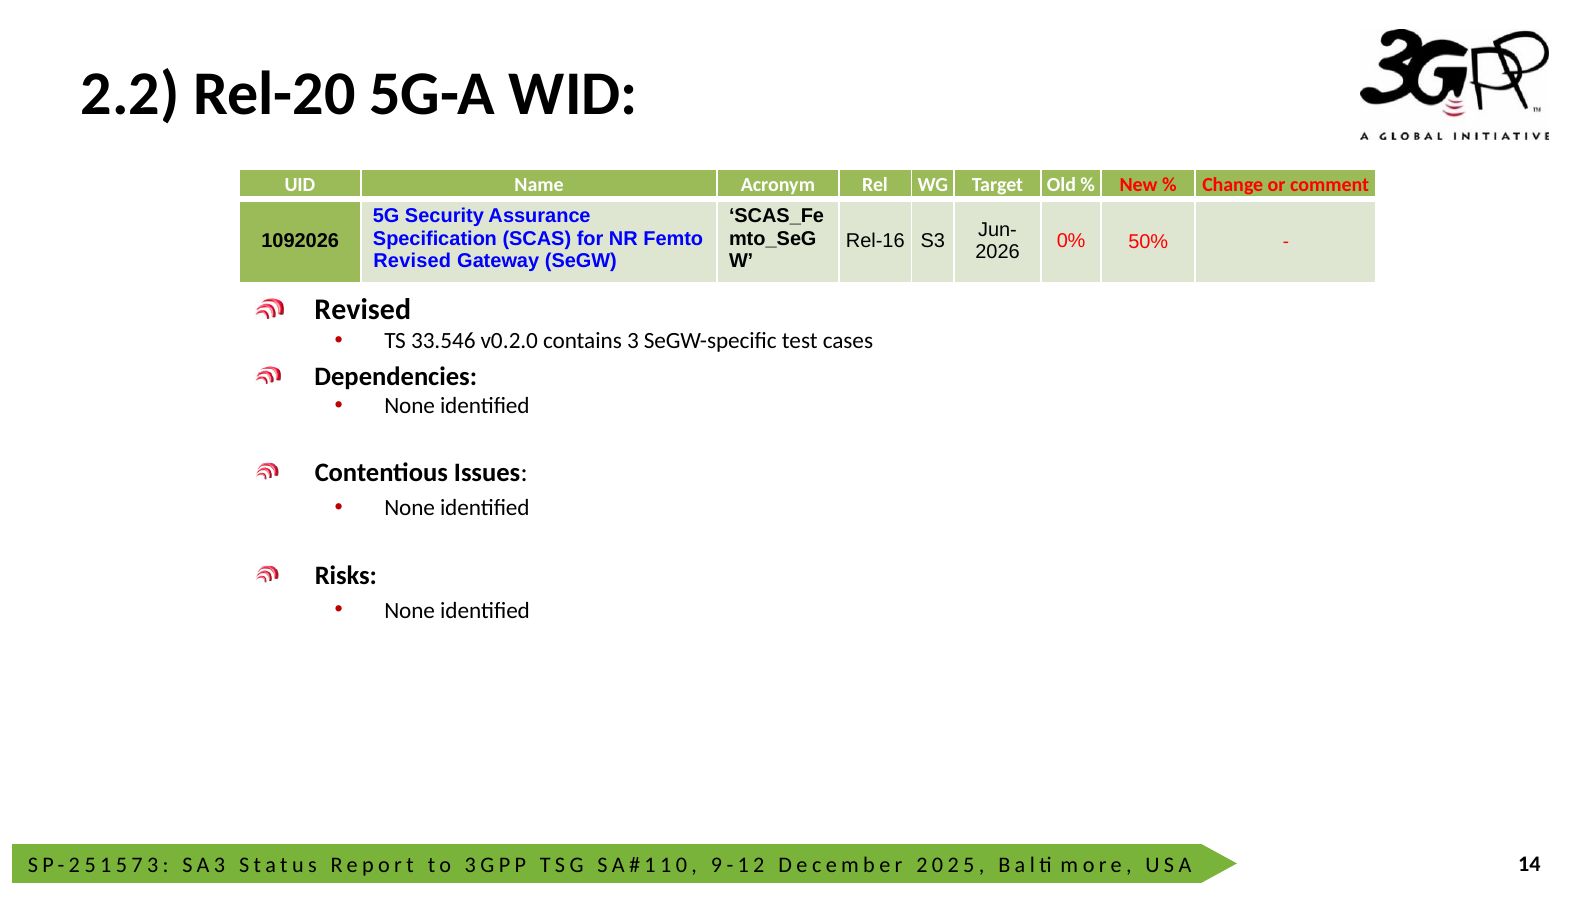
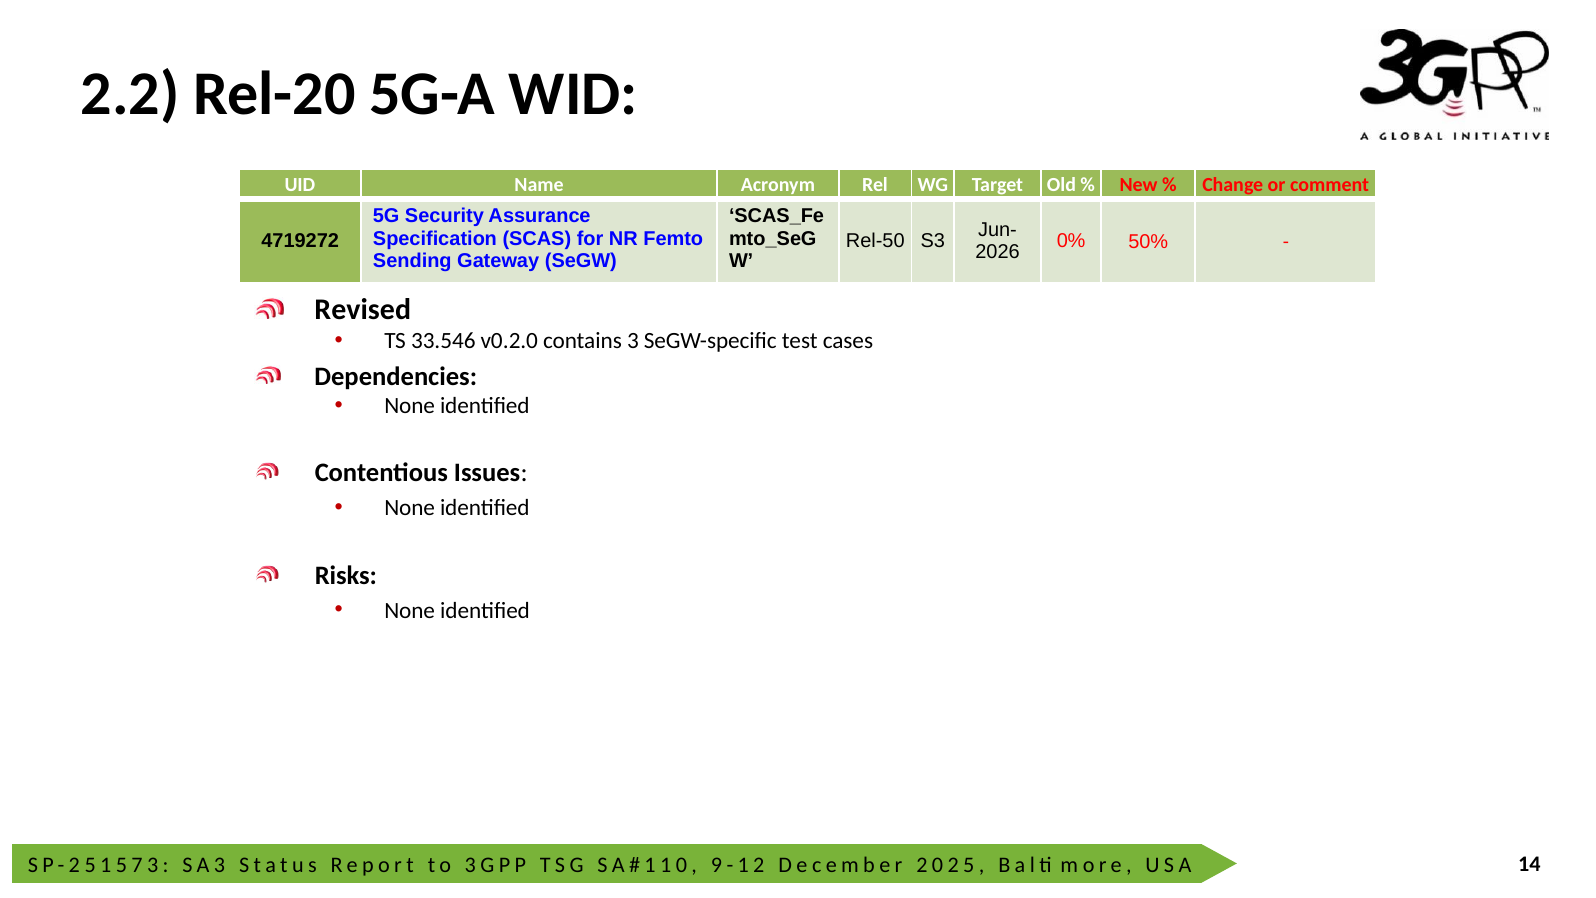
1092026: 1092026 -> 4719272 (300, 241)
Rel-16: Rel-16 -> Rel-50 (875, 241)
Revised: Revised -> Sending (412, 261)
